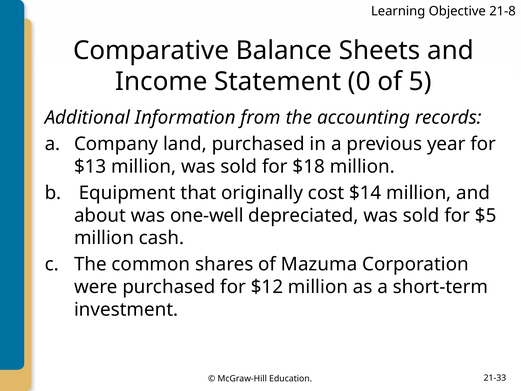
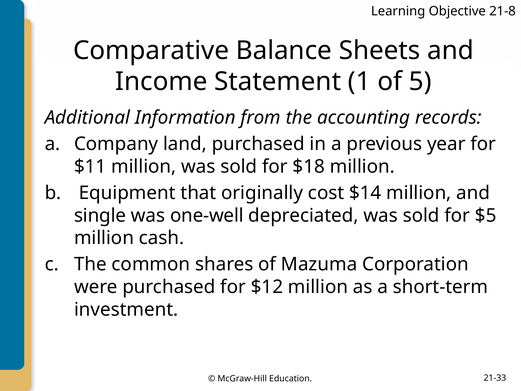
0: 0 -> 1 (359, 82)
$13: $13 -> $11 (90, 166)
about: about -> single (100, 215)
